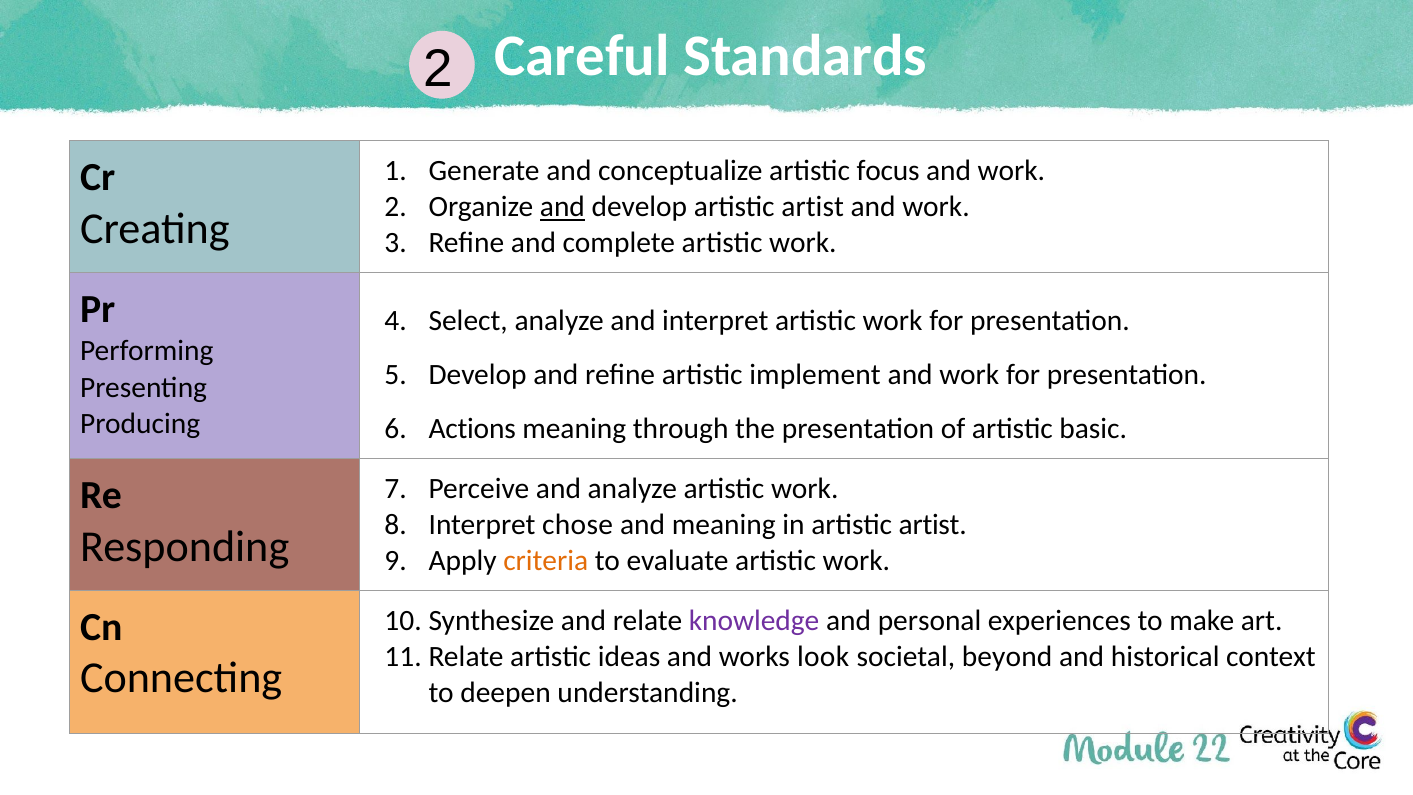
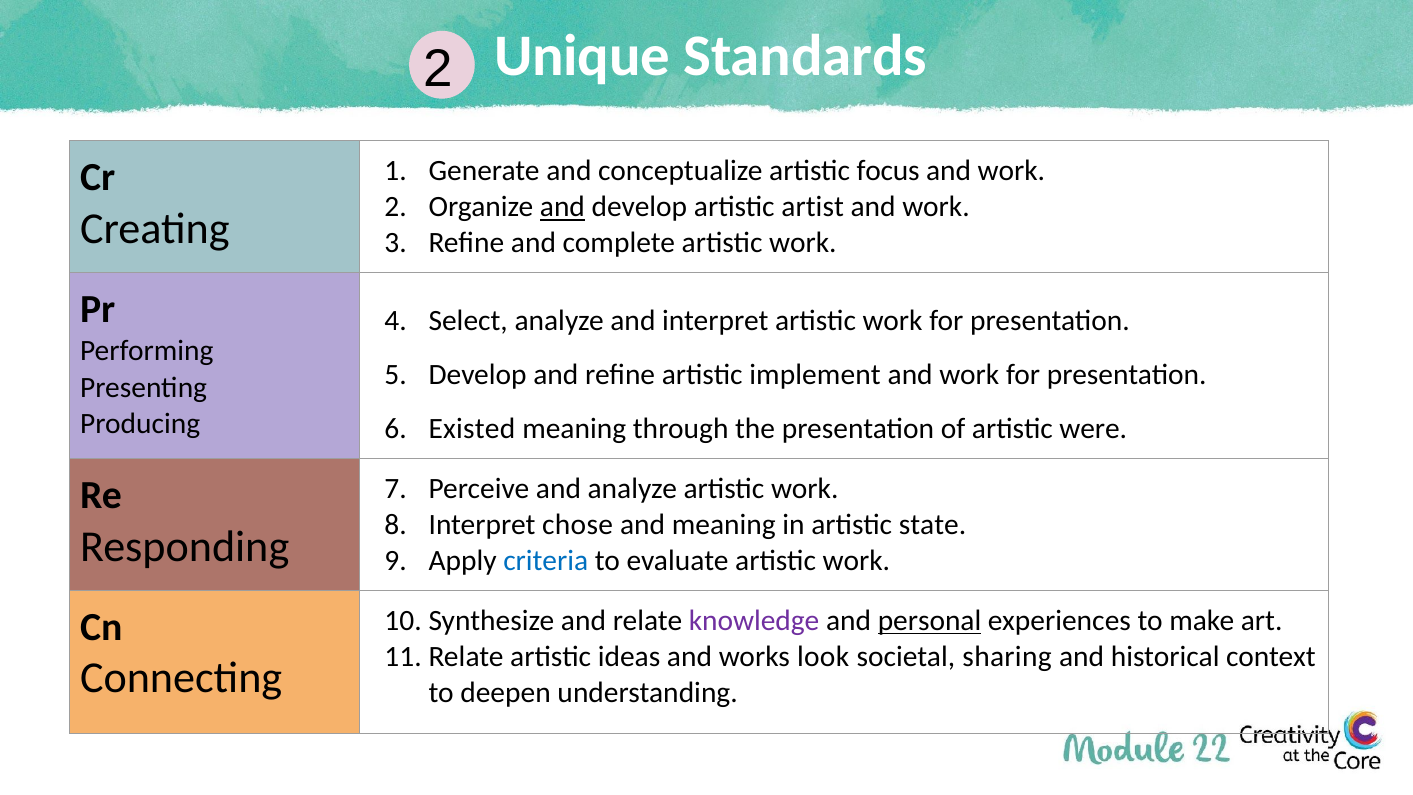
Careful: Careful -> Unique (582, 56)
Actions: Actions -> Existed (472, 429)
basic: basic -> were (1093, 429)
in artistic artist: artist -> state (933, 525)
criteria colour: orange -> blue (546, 561)
personal underline: none -> present (930, 621)
beyond: beyond -> sharing (1007, 657)
